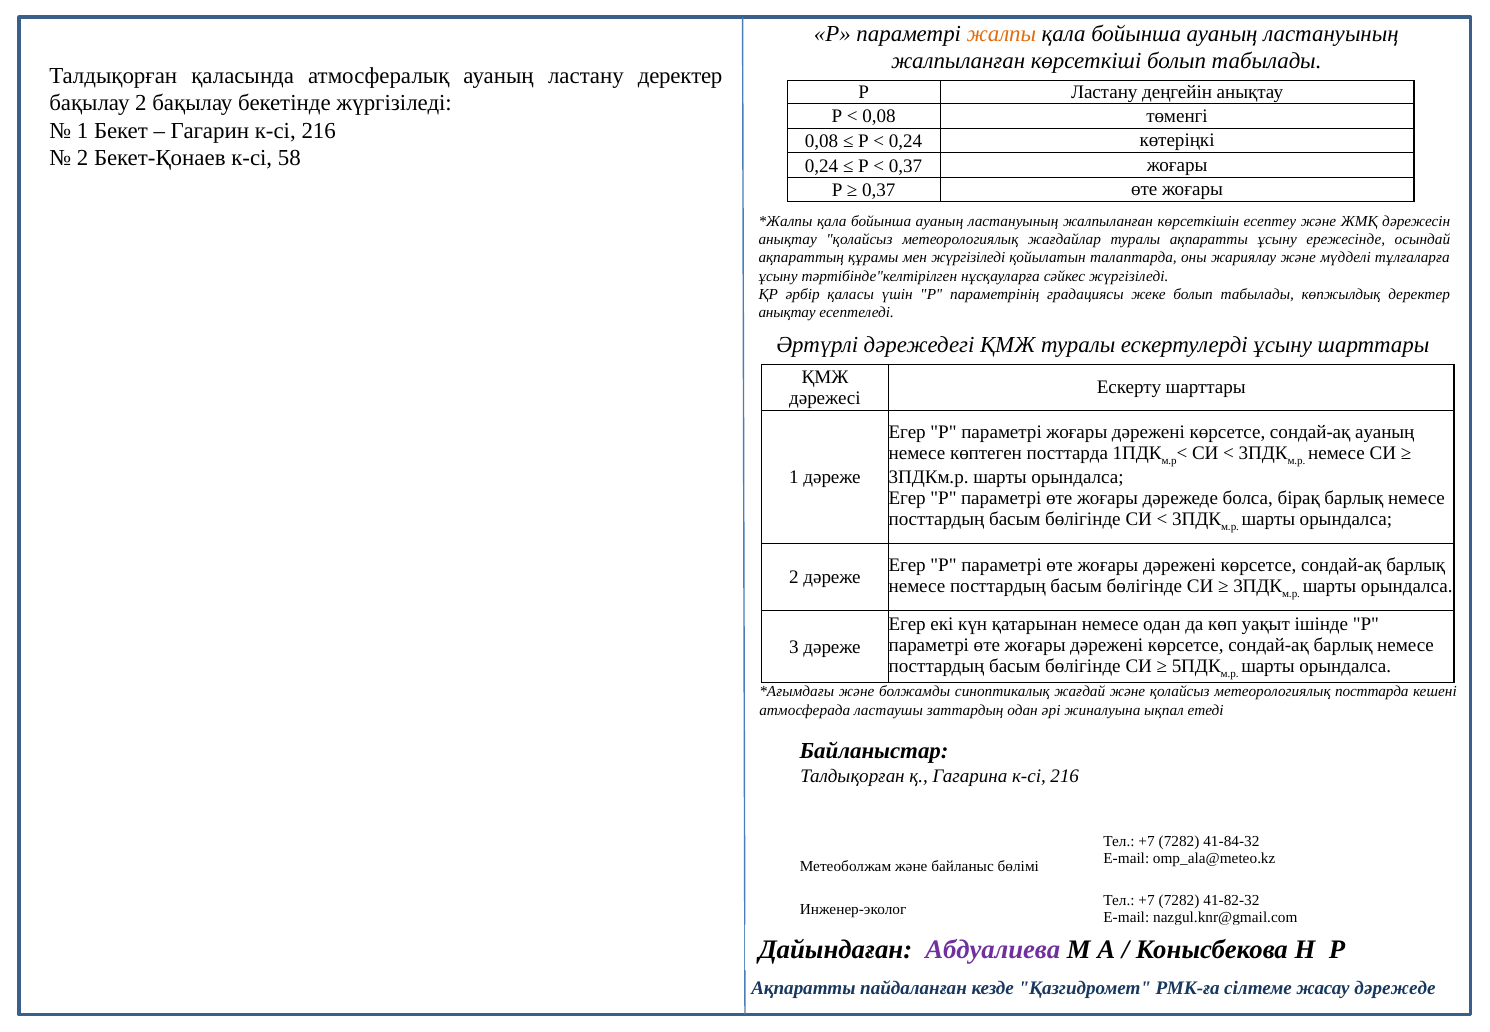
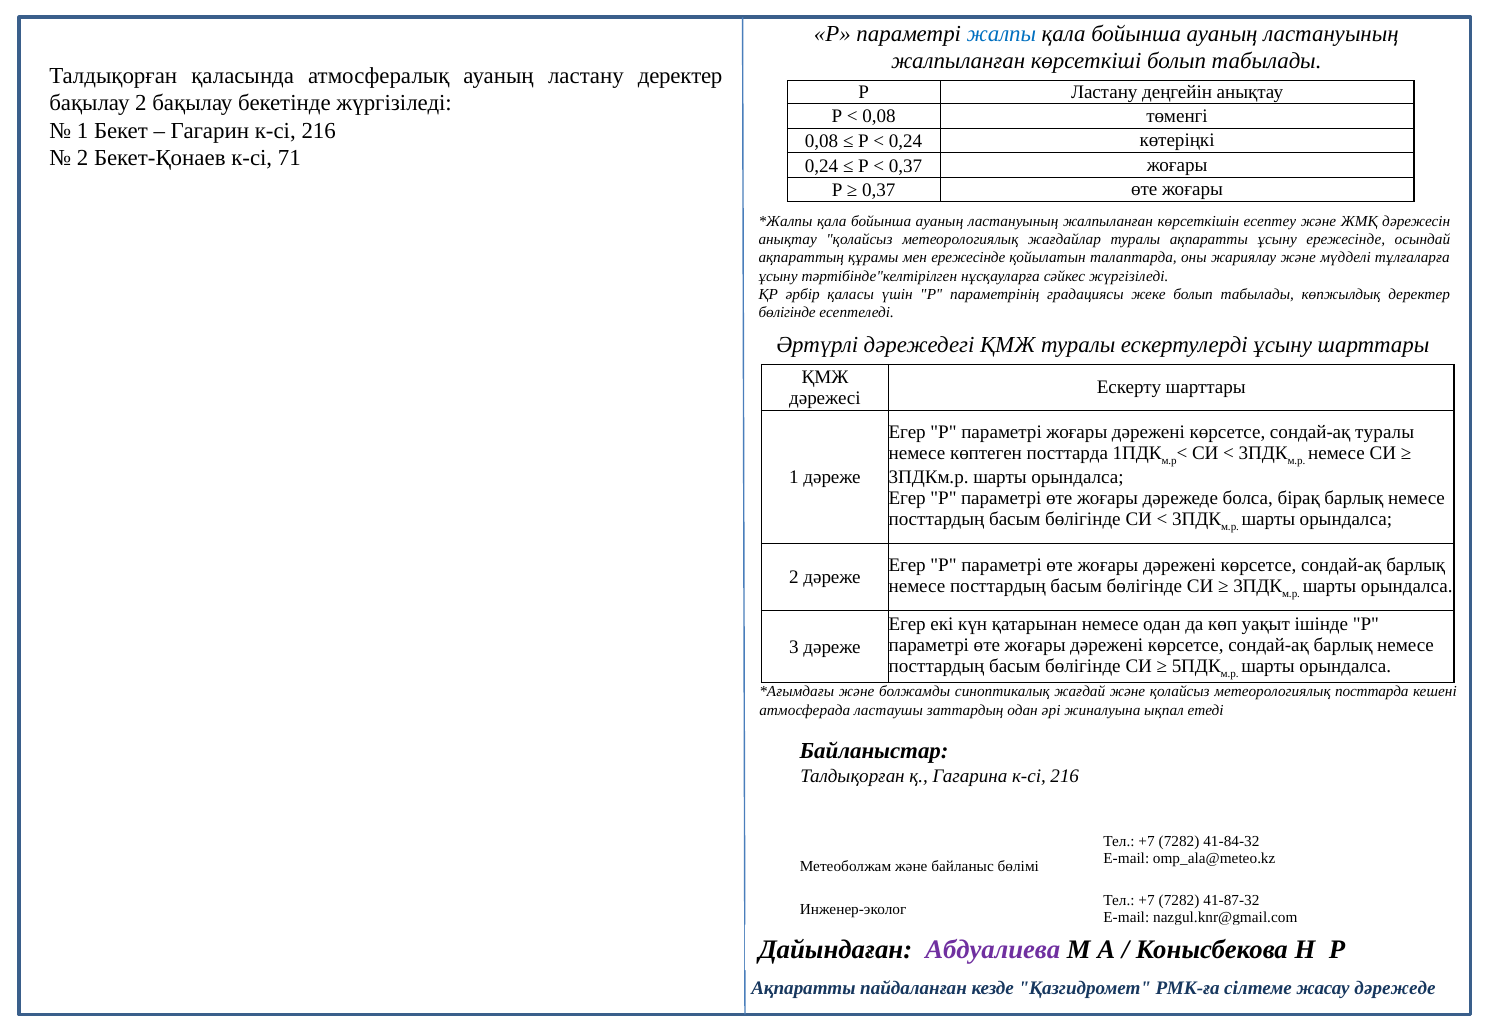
жалпы colour: orange -> blue (1001, 34)
58: 58 -> 71 (289, 158)
мен жүргізіледі: жүргізіледі -> ережесінде (968, 258)
анықтау: анықтау -> бөлігінде (787, 313)
сондай-ақ ауаның: ауаның -> туралы (1385, 432)
41-82-32: 41-82-32 -> 41-87-32 (1231, 901)
